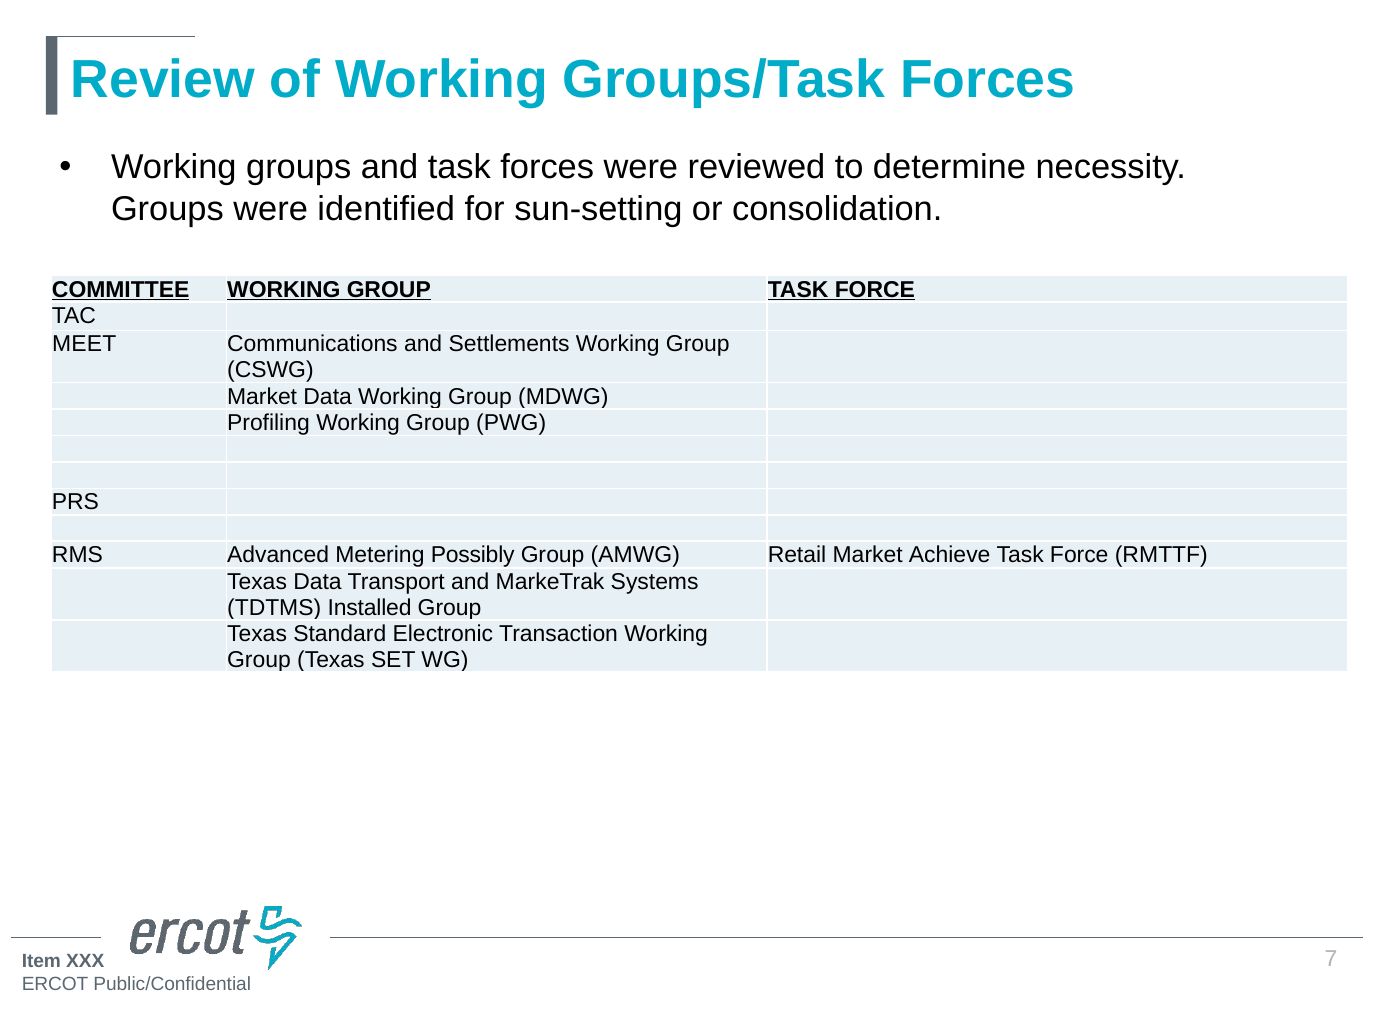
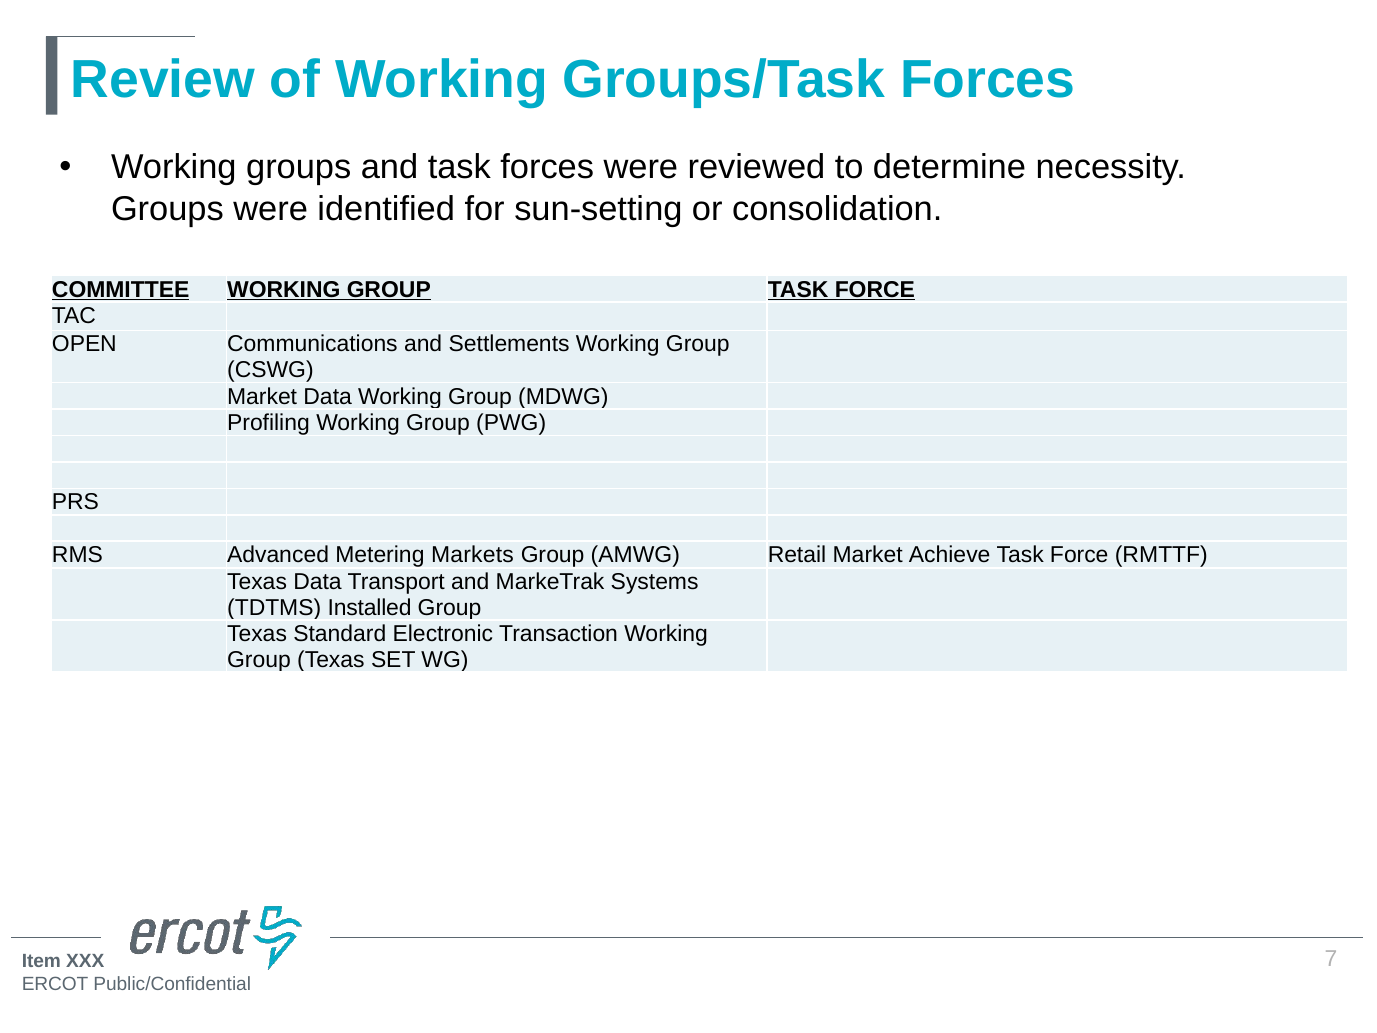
MEET: MEET -> OPEN (84, 344)
Possibly: Possibly -> Markets (472, 555)
